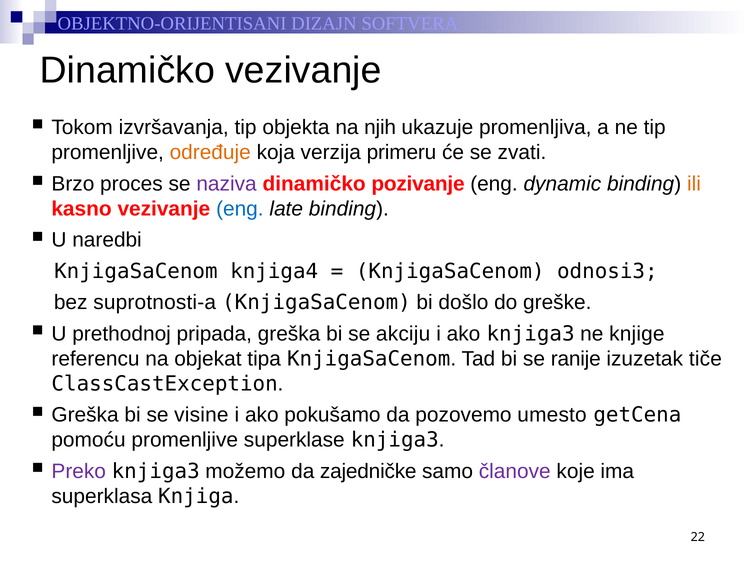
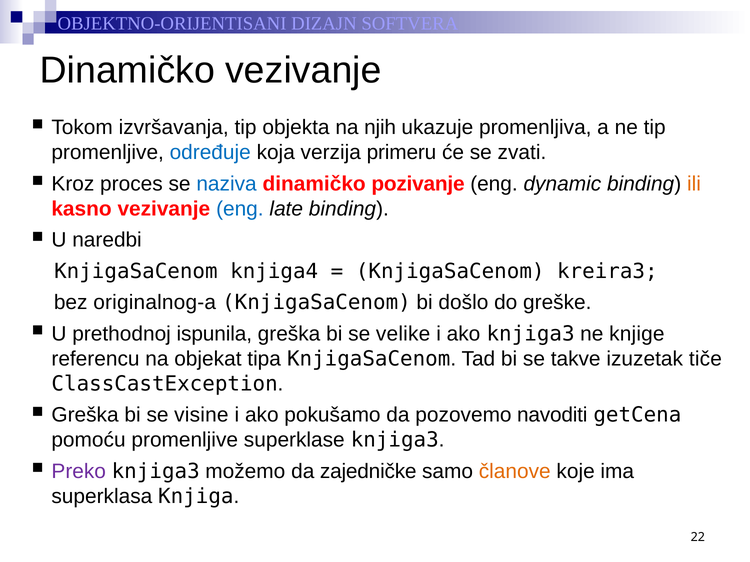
određuje colour: orange -> blue (210, 153)
Brzo: Brzo -> Kroz (73, 184)
naziva colour: purple -> blue (227, 184)
odnosi3: odnosi3 -> kreira3 (607, 271)
suprotnosti-a: suprotnosti-a -> originalnog-a (155, 303)
pripada: pripada -> ispunila (214, 334)
akciju: akciju -> velike (403, 334)
ranije: ranije -> takve (576, 359)
umesto: umesto -> navoditi (552, 415)
članove colour: purple -> orange (515, 472)
